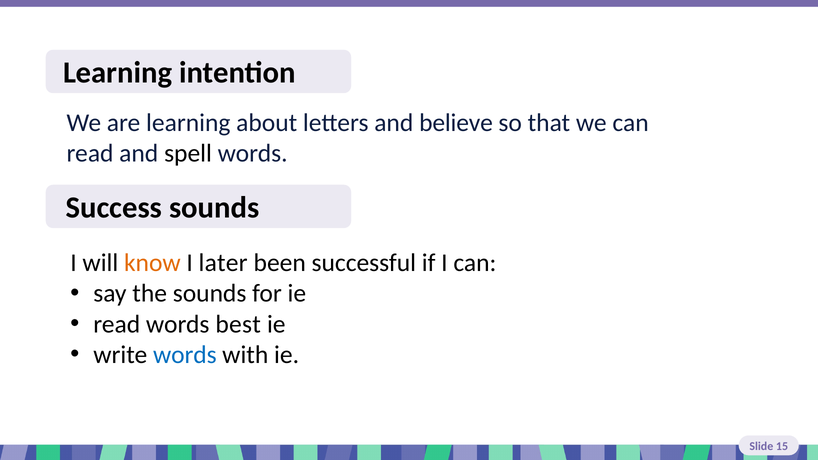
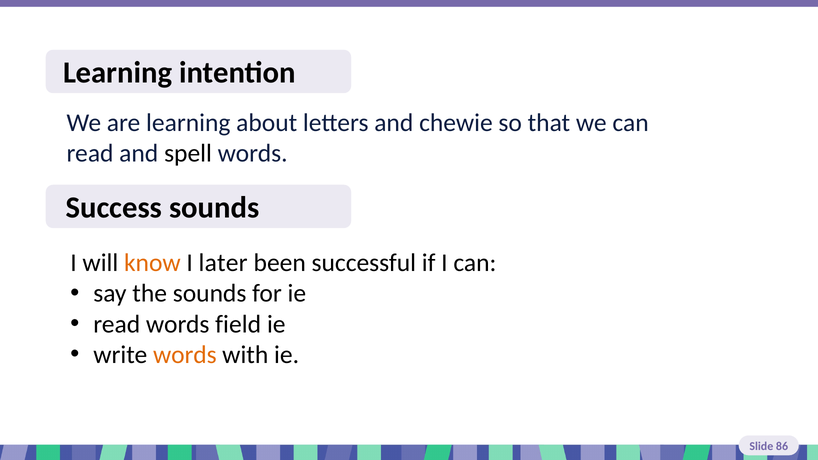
believe: believe -> chewie (456, 123)
best: best -> field (238, 324)
words colour: blue -> orange (185, 355)
15: 15 -> 86 (782, 446)
